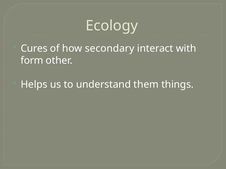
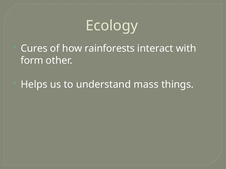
secondary: secondary -> rainforests (110, 49)
them: them -> mass (146, 85)
